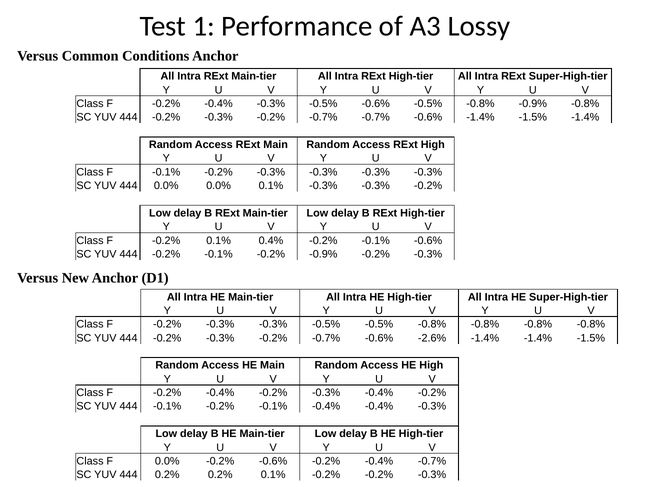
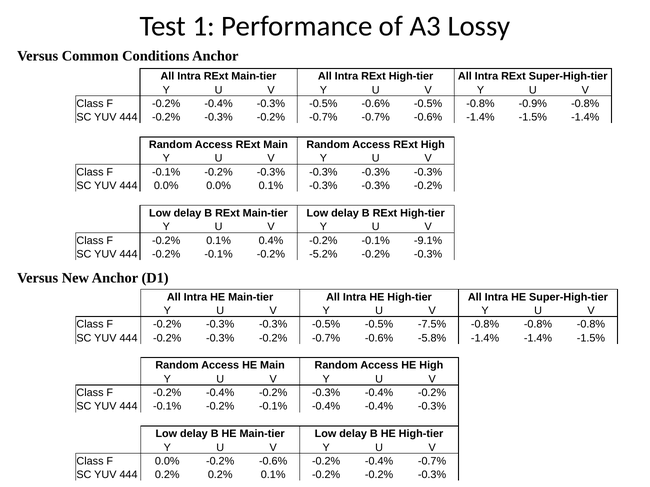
-0.1% -0.6%: -0.6% -> -9.1% (428, 241)
-0.2% -0.9%: -0.9% -> -5.2% (323, 254)
-0.5% -0.5% -0.8%: -0.8% -> -7.5% (432, 325)
-2.6%: -2.6% -> -5.8% (432, 338)
